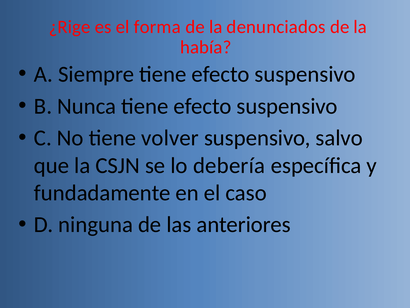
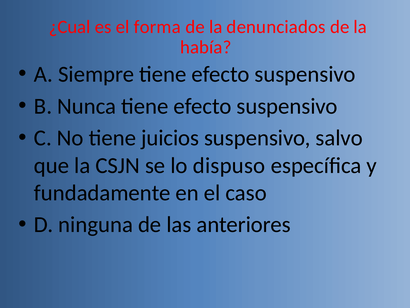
¿Rige: ¿Rige -> ¿Cual (70, 27)
volver: volver -> juicios (170, 138)
debería: debería -> dispuso (229, 165)
